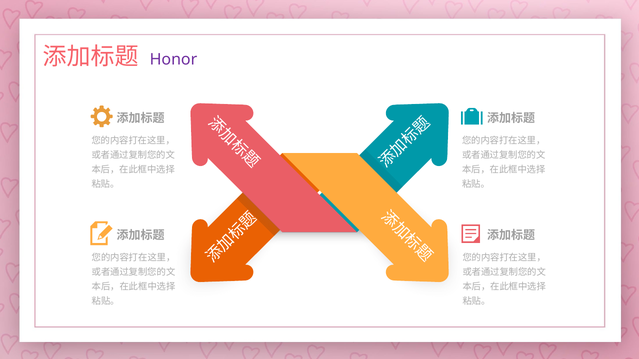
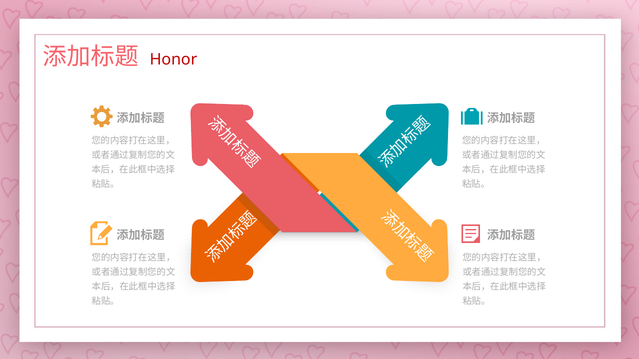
Honor colour: purple -> red (173, 59)
